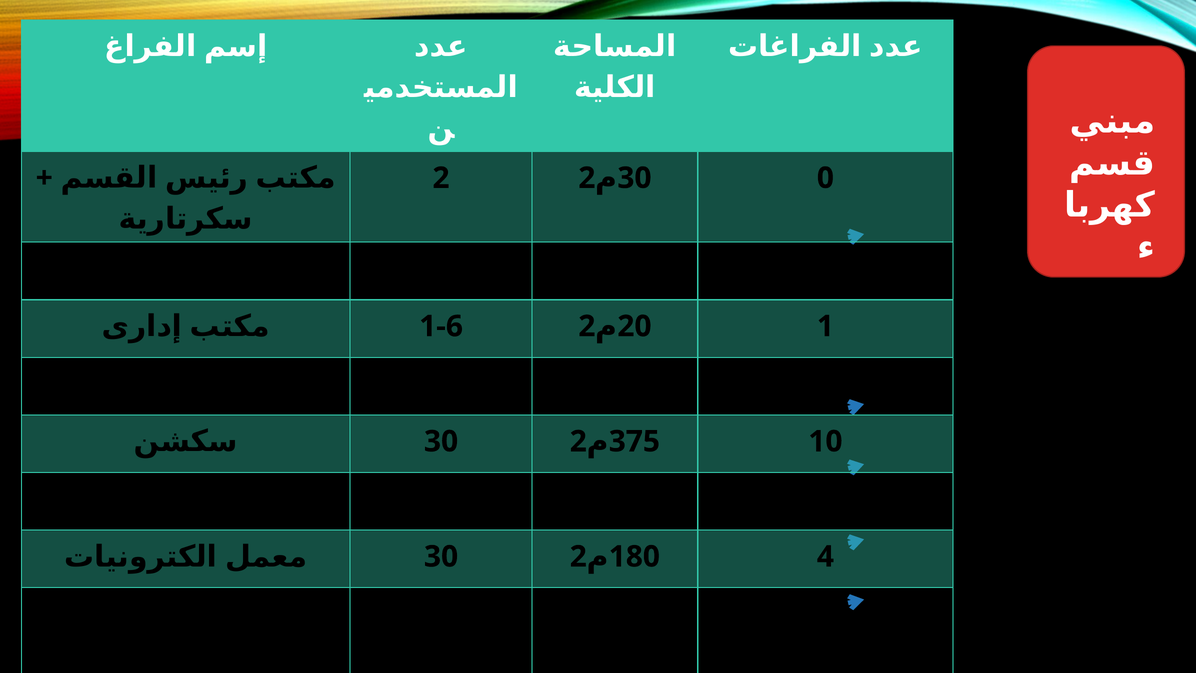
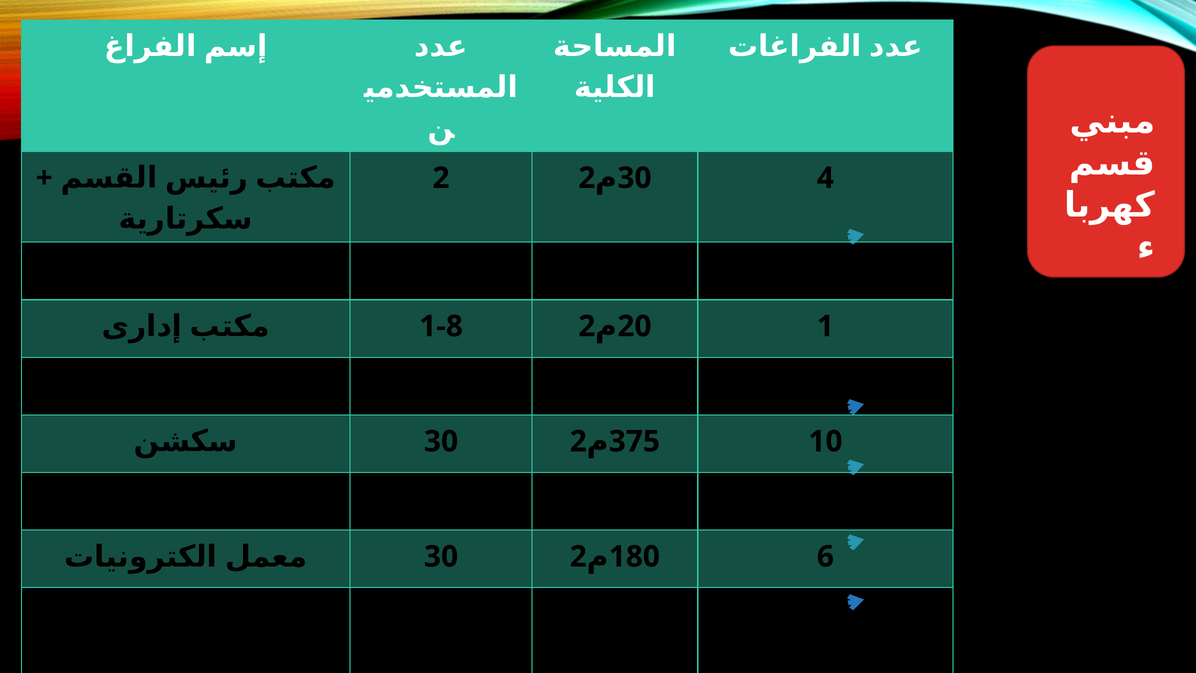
0: 0 -> 4 (825, 178)
1-6: 1-6 -> 1-8 (441, 326)
4: 4 -> 6 (825, 556)
